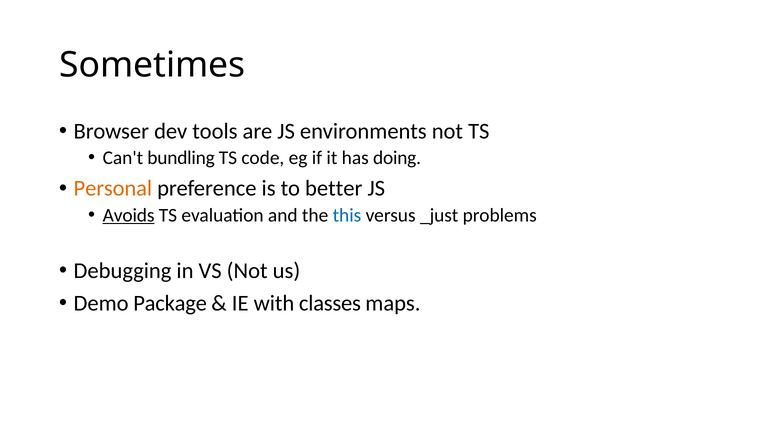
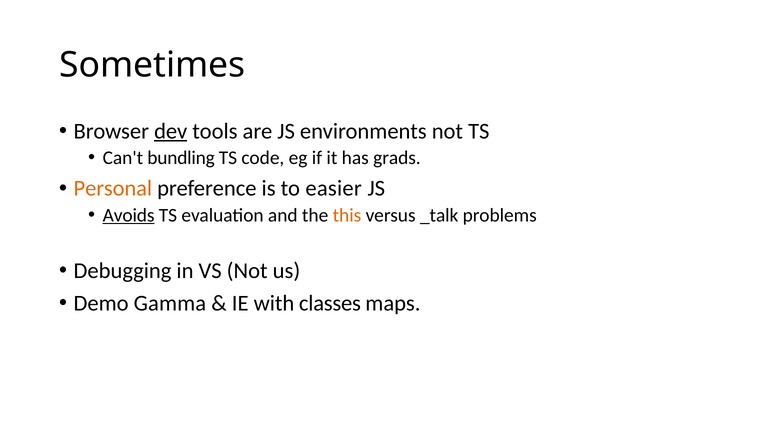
dev underline: none -> present (171, 131)
doing: doing -> grads (397, 158)
better: better -> easier (334, 188)
this colour: blue -> orange (347, 215)
_just: _just -> _talk (439, 215)
Package: Package -> Gamma (170, 303)
